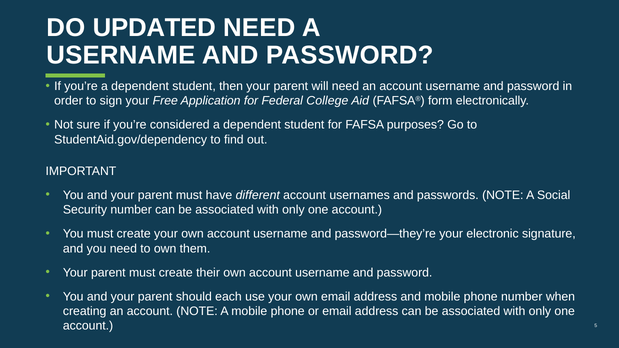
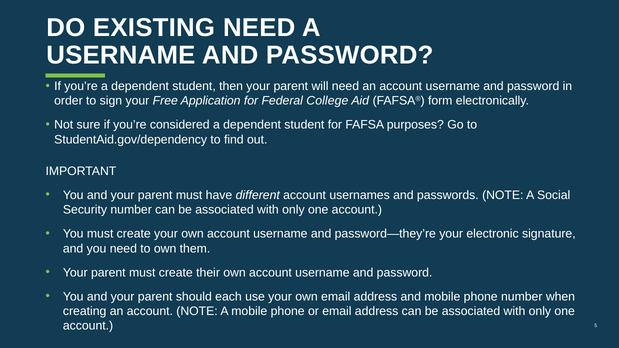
UPDATED: UPDATED -> EXISTING (154, 28)
